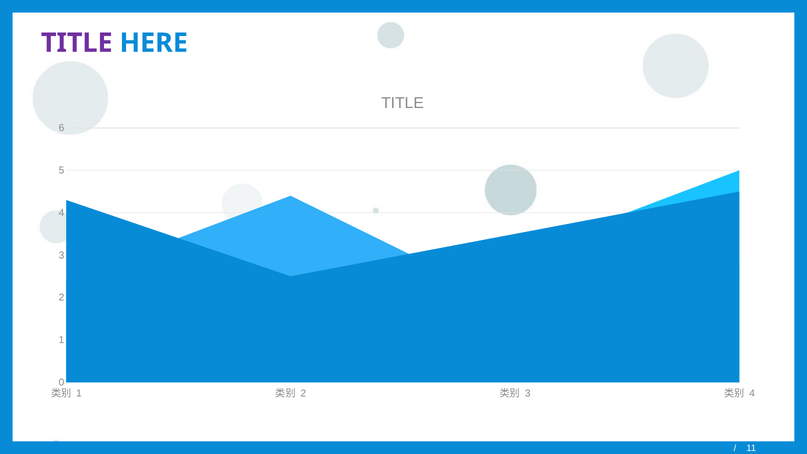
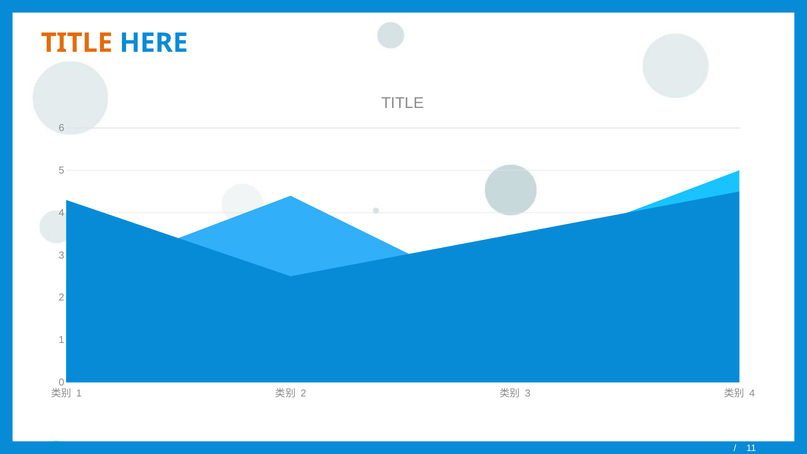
TITLE colour: purple -> orange (77, 43)
